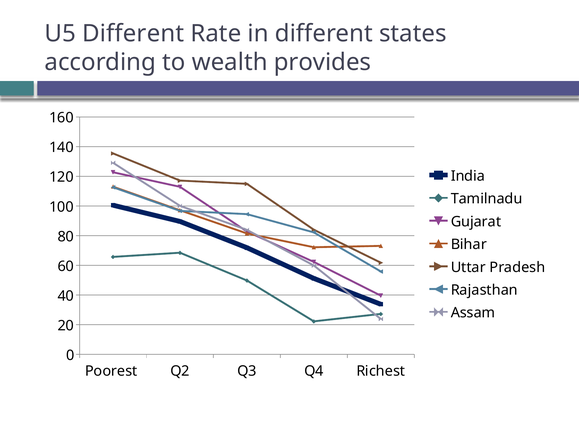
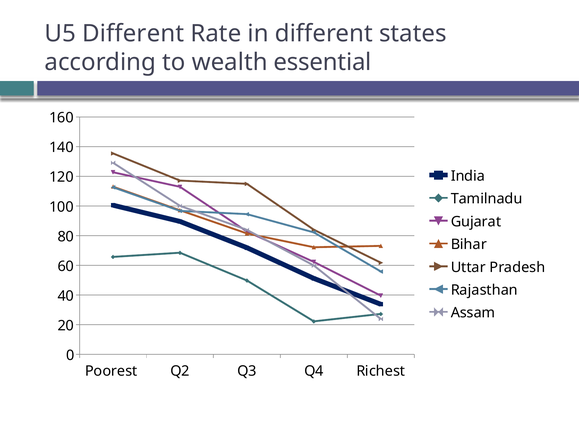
provides: provides -> essential (323, 62)
